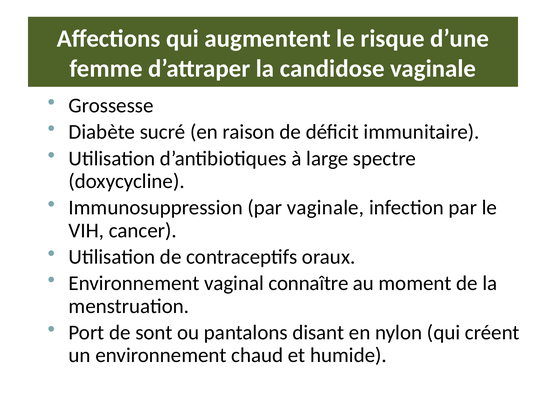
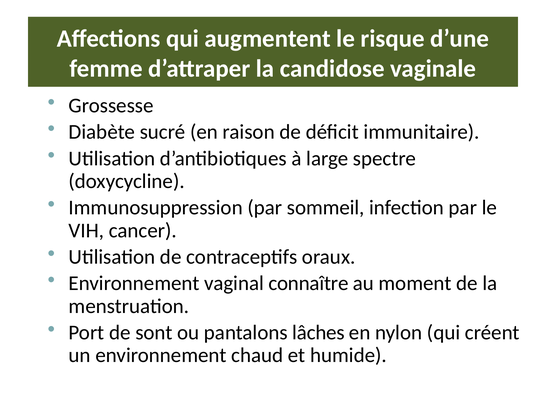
par vaginale: vaginale -> sommeil (326, 208)
disant: disant -> lâches (318, 333)
